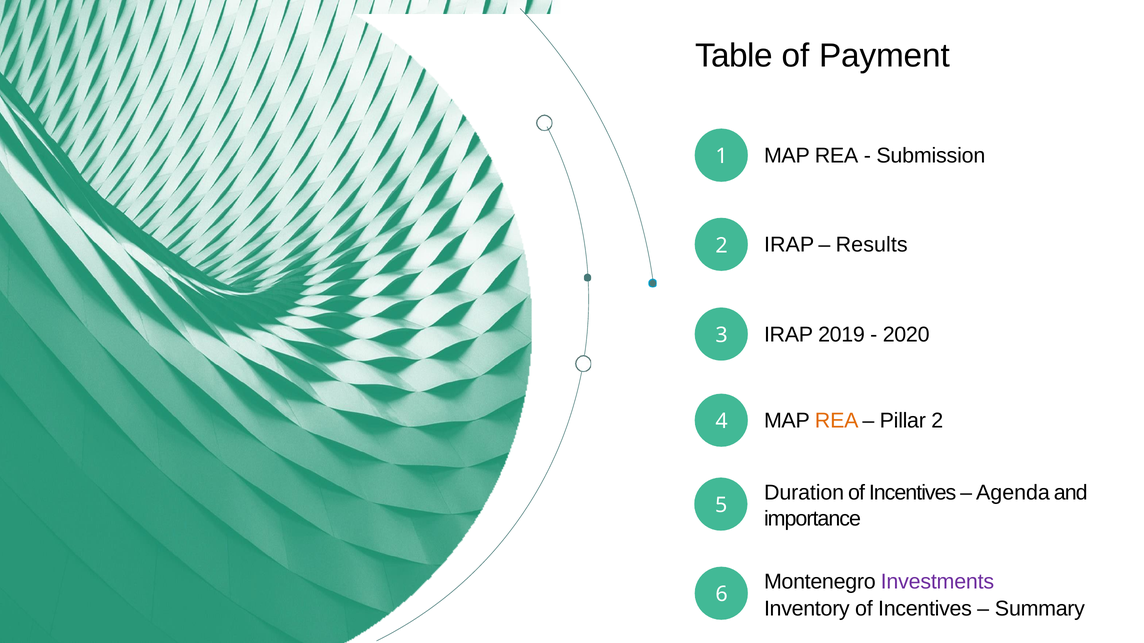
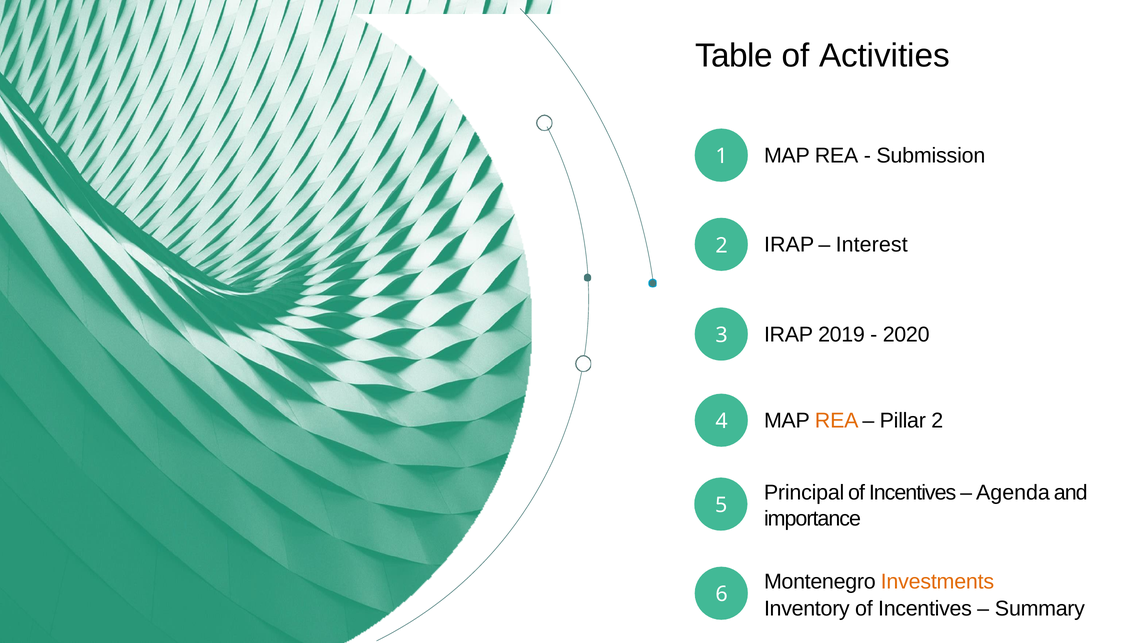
Payment: Payment -> Activities (884, 56)
Results: Results -> Interest (872, 245)
Duration: Duration -> Principal (804, 493)
Investments colour: purple -> orange (937, 582)
